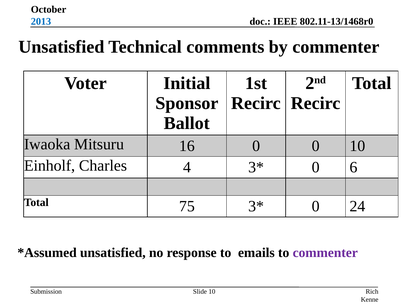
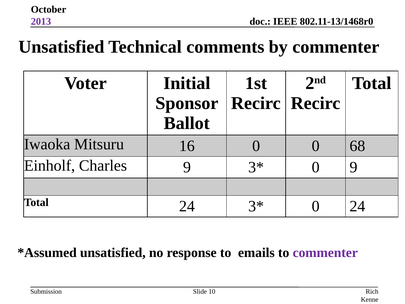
2013 colour: blue -> purple (41, 22)
0 10: 10 -> 68 (357, 146)
Charles 4: 4 -> 9 (187, 167)
0 6: 6 -> 9 (353, 167)
Total 75: 75 -> 24 (187, 206)
